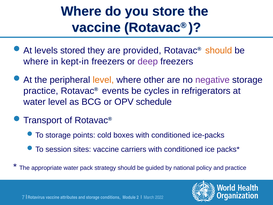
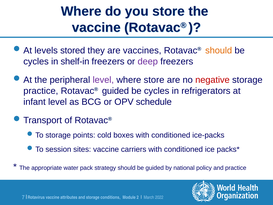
provided: provided -> vaccines (142, 50)
where: where -> cycles (36, 61)
kept-in: kept-in -> shelf-in (75, 61)
level colour: orange -> purple (103, 80)
where other: other -> store (154, 80)
negative colour: purple -> red (212, 80)
Rotavac® events: events -> guided (115, 91)
water: water -> infant (35, 102)
